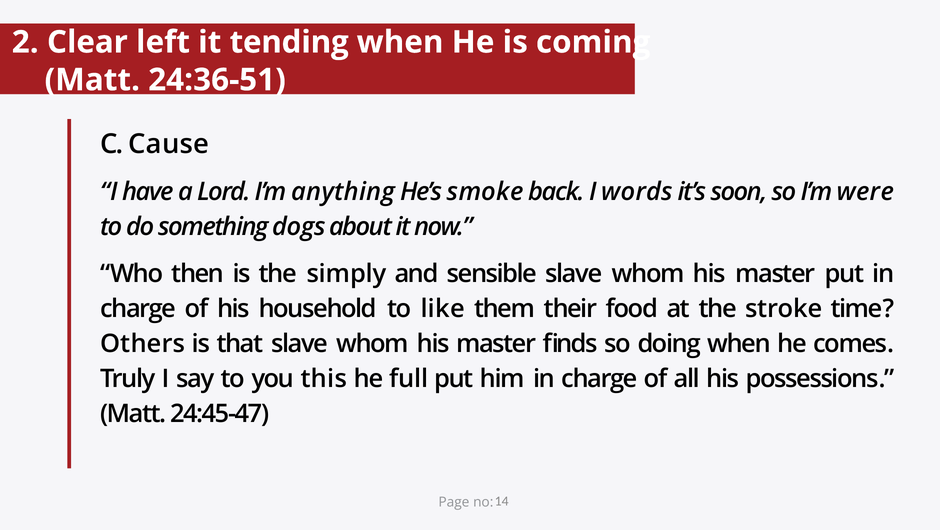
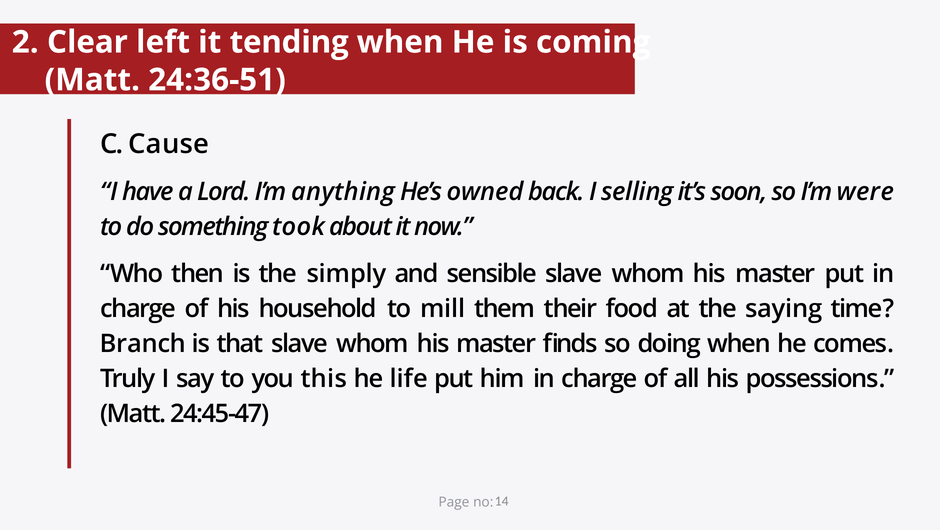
smoke: smoke -> owned (485, 192)
words: words -> selling (637, 192)
dogs: dogs -> took (299, 227)
like: like -> mill (443, 309)
stroke: stroke -> saying (784, 309)
Others: Others -> Branch (143, 344)
full: full -> life (409, 379)
